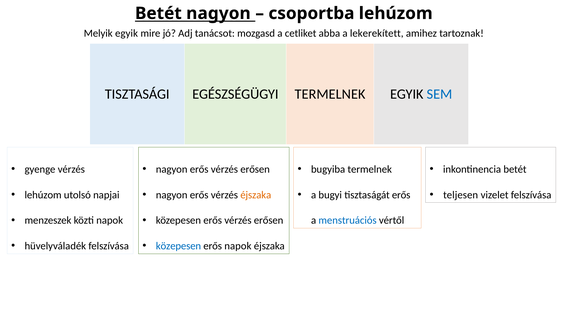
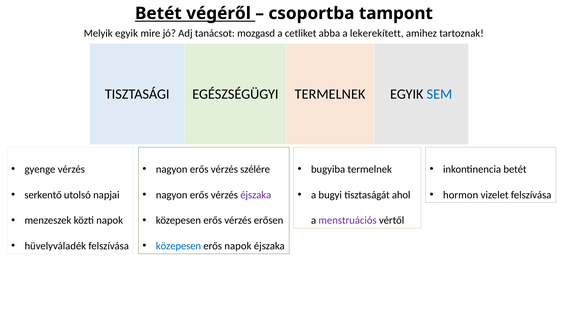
Betét nagyon: nagyon -> végéről (219, 13)
csoportba lehúzom: lehúzom -> tampont (396, 13)
nagyon erős vérzés erősen: erősen -> szélére (255, 169)
lehúzom: lehúzom -> serkentő (43, 195)
éjszaka colour: orange -> purple (256, 195)
tisztaságát erős: erős -> ahol (401, 195)
teljesen: teljesen -> hormon (461, 195)
menstruációs colour: blue -> purple (348, 220)
